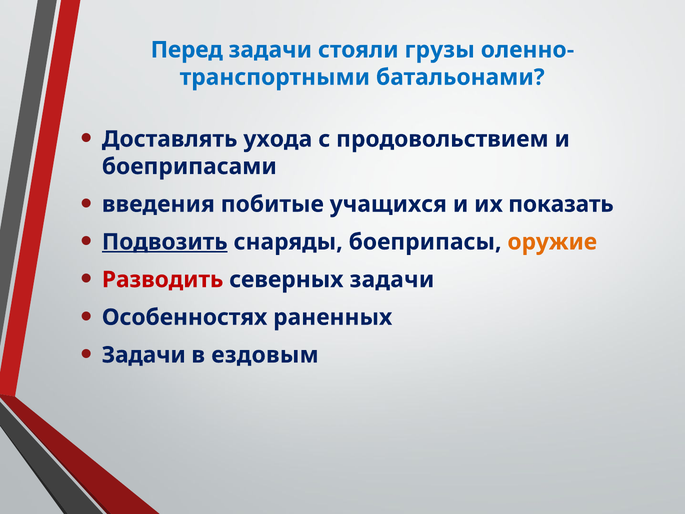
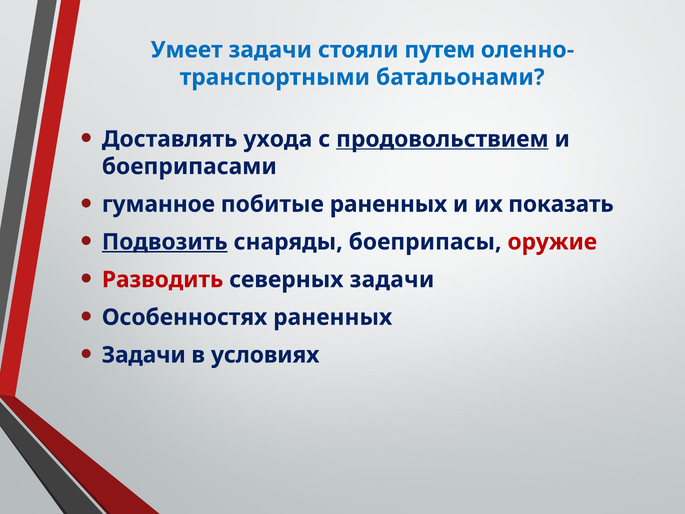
Перед: Перед -> Умеет (187, 50)
грузы: грузы -> путем (440, 50)
продовольствием underline: none -> present (442, 139)
введения: введения -> гуманное (158, 204)
побитые учащихся: учащихся -> раненных (388, 204)
оружие colour: orange -> red (552, 242)
ездовым: ездовым -> условиях (265, 355)
